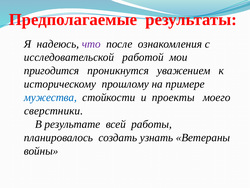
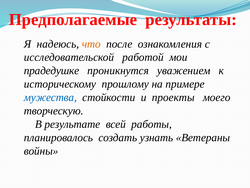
что colour: purple -> orange (91, 44)
пригодится: пригодится -> прадедушке (52, 71)
сверстники: сверстники -> творческую (54, 111)
